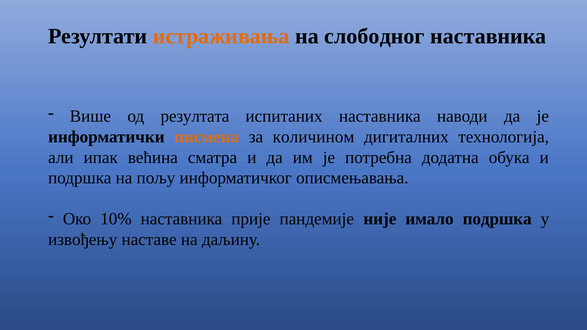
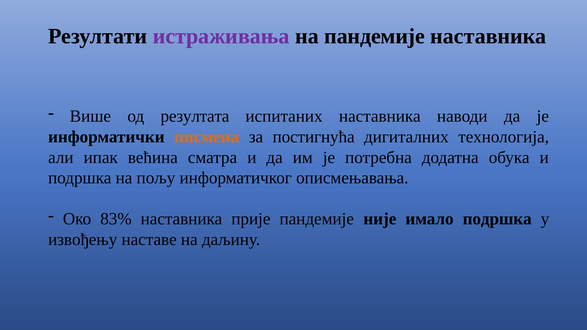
истраживања colour: orange -> purple (221, 36)
на слободног: слободног -> пандемије (375, 36)
количином: количином -> постигнућа (314, 137)
10%: 10% -> 83% (116, 219)
